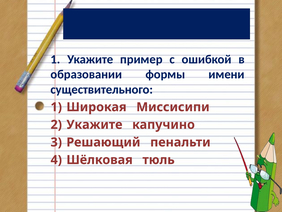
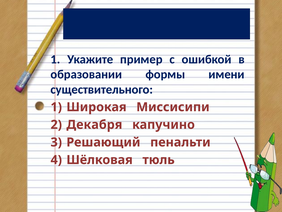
Укажите: Укажите -> Декабря (94, 124)
